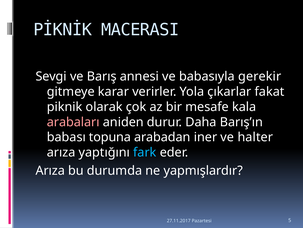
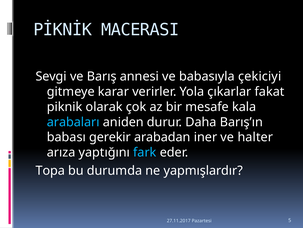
gerekir: gerekir -> çekiciyi (260, 76)
arabaları colour: pink -> light blue (73, 122)
topuna: topuna -> gerekir (110, 137)
Arıza: Arıza -> Topa (50, 170)
